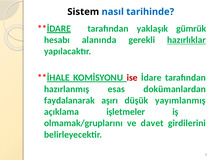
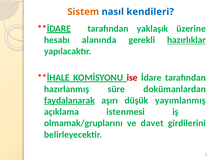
Sistem colour: black -> orange (83, 12)
tarihinde: tarihinde -> kendileri (150, 12)
gümrük: gümrük -> üzerine (191, 29)
esas: esas -> süre (116, 89)
faydalanarak underline: none -> present (69, 100)
işletmeler: işletmeler -> istenmesi (126, 112)
